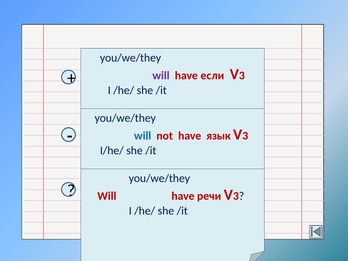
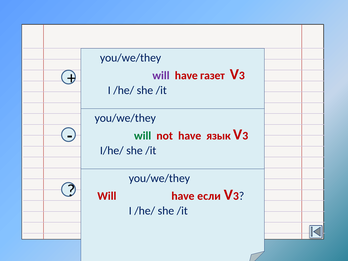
если: если -> газет (212, 76)
will colour: blue -> green (143, 136)
речи: речи -> если (209, 196)
